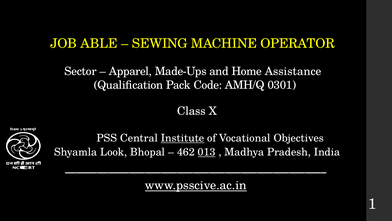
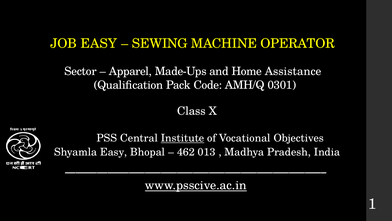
JOB ABLE: ABLE -> EASY (99, 43)
Shyamla Look: Look -> Easy (114, 152)
013 underline: present -> none (207, 152)
